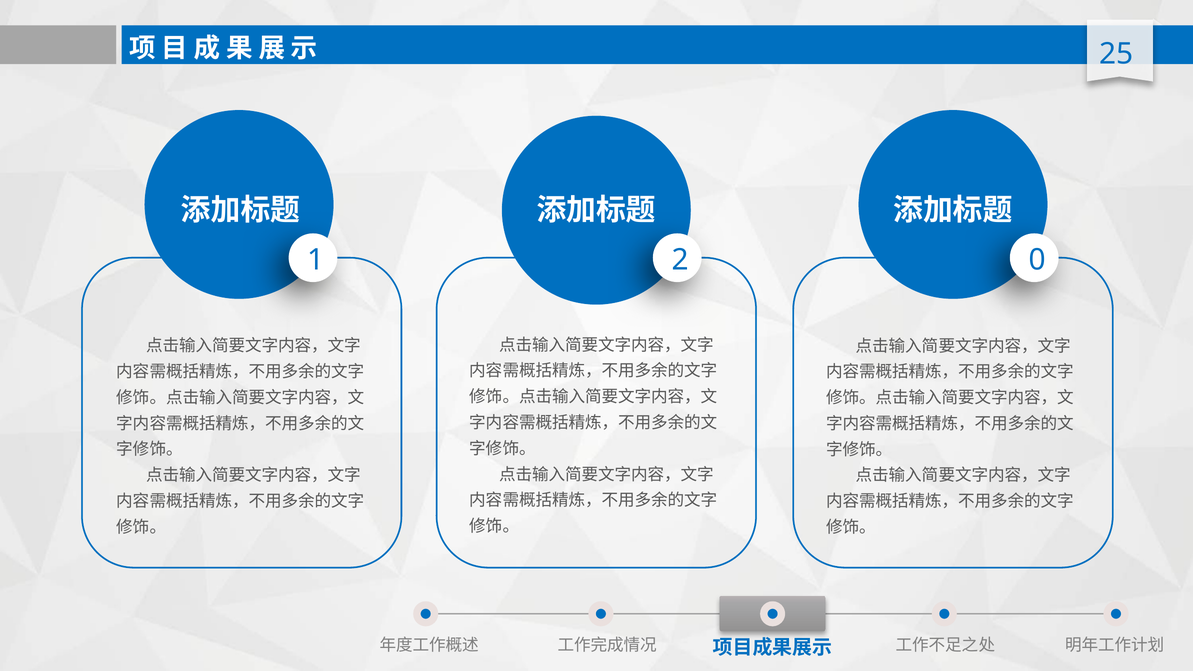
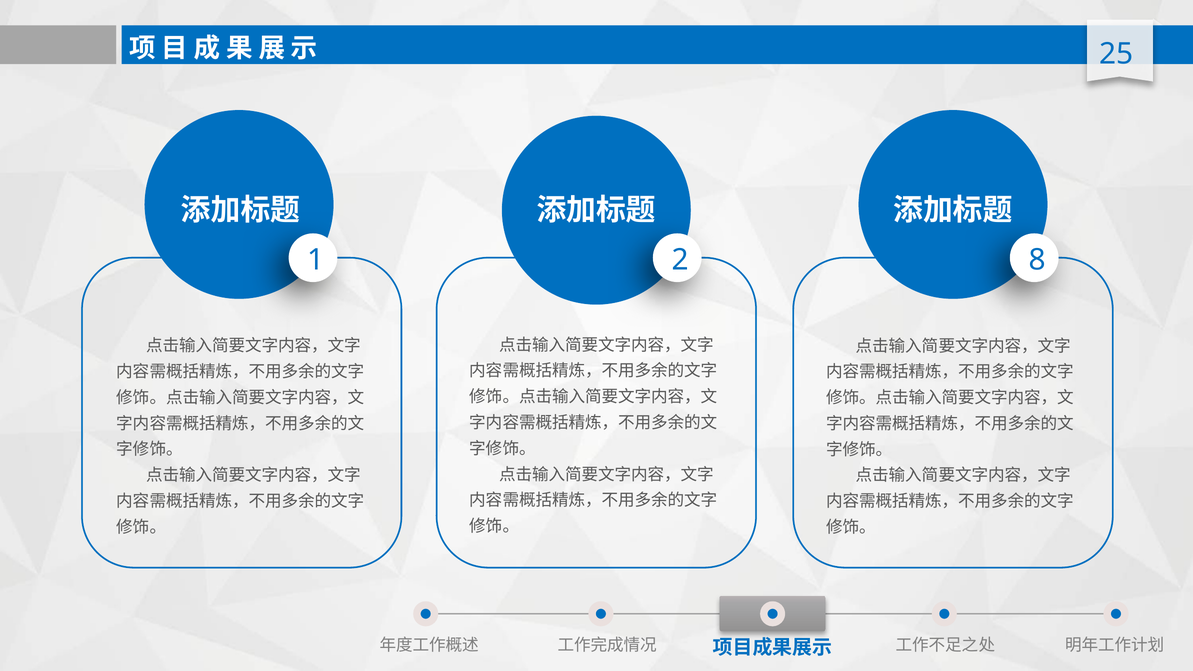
0: 0 -> 8 (1037, 260)
